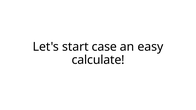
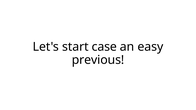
calculate: calculate -> previous (98, 60)
